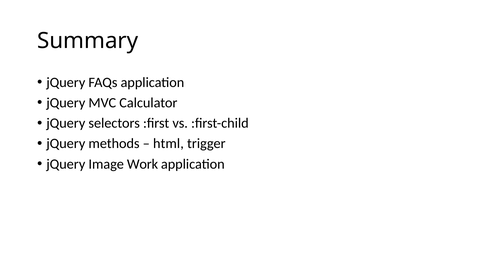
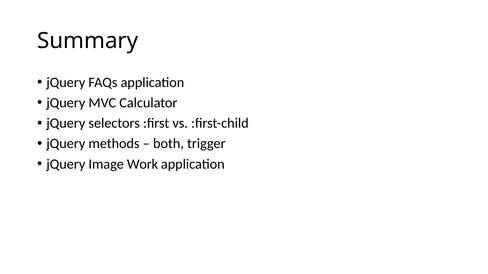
html: html -> both (168, 144)
